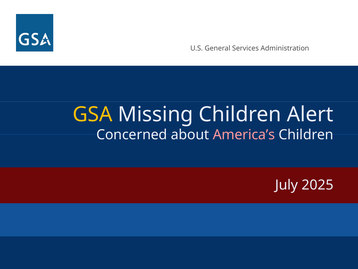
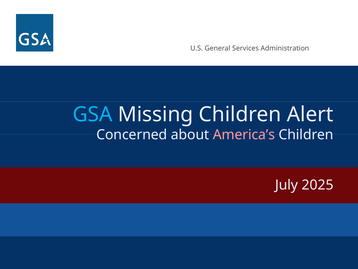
GSA colour: yellow -> light blue (92, 114)
